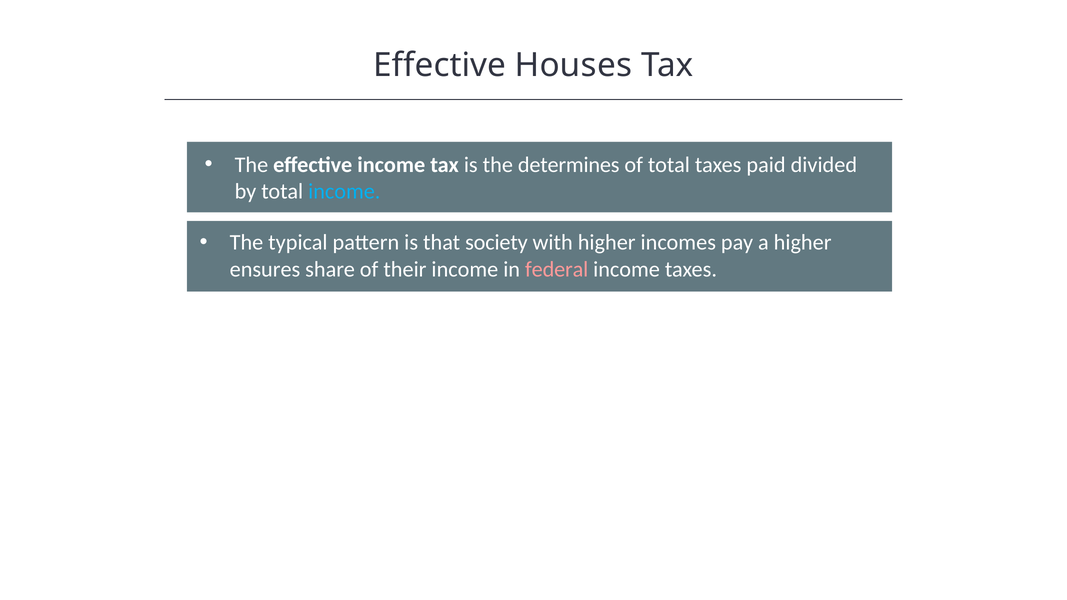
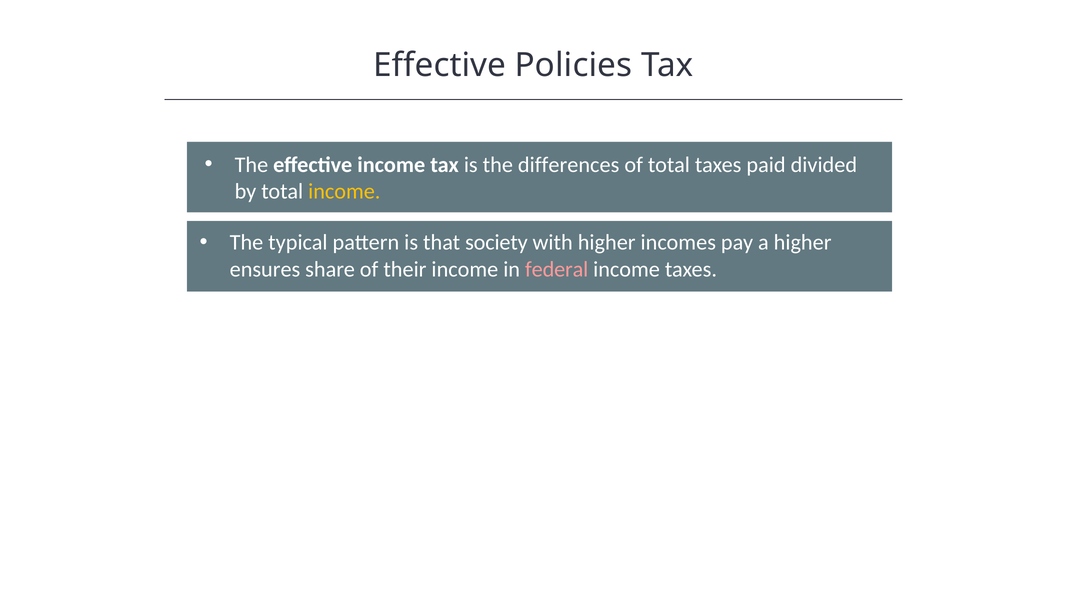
Houses: Houses -> Policies (573, 65)
determines: determines -> differences (569, 165)
income colour: light blue -> yellow (344, 192)
